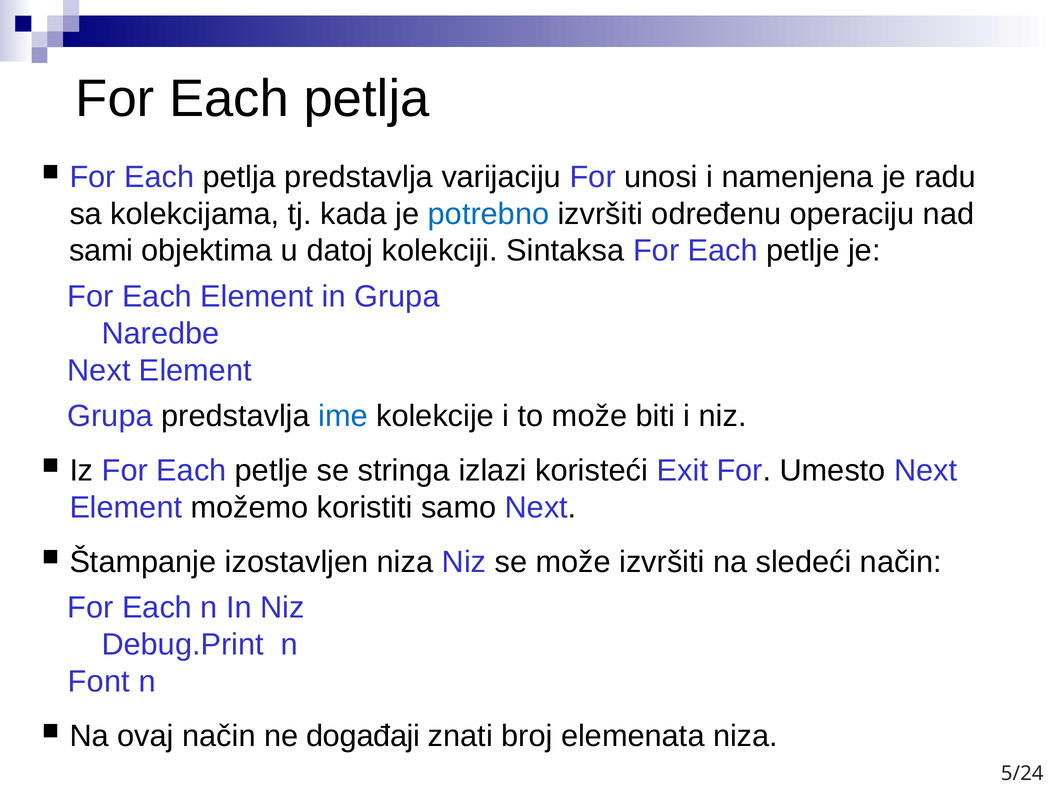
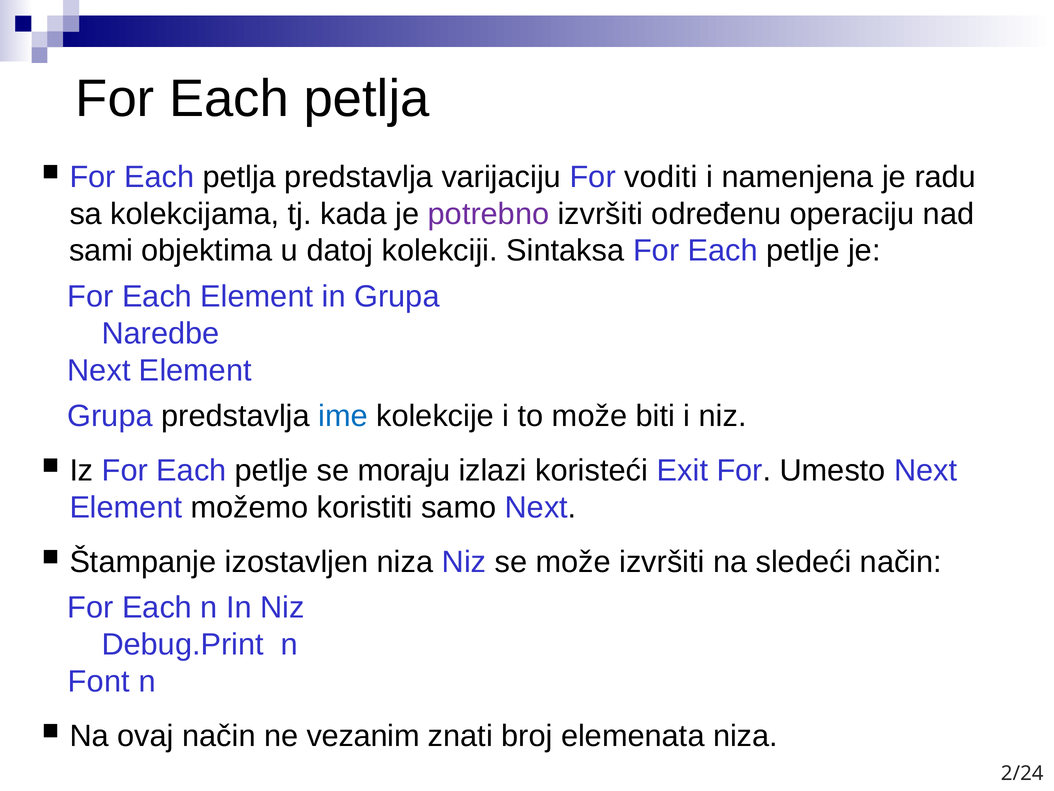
unosi: unosi -> voditi (661, 177)
potrebno colour: blue -> purple (489, 214)
stringa: stringa -> moraju (404, 470)
događaji: događaji -> vezanim (363, 735)
5/24: 5/24 -> 2/24 (1022, 773)
